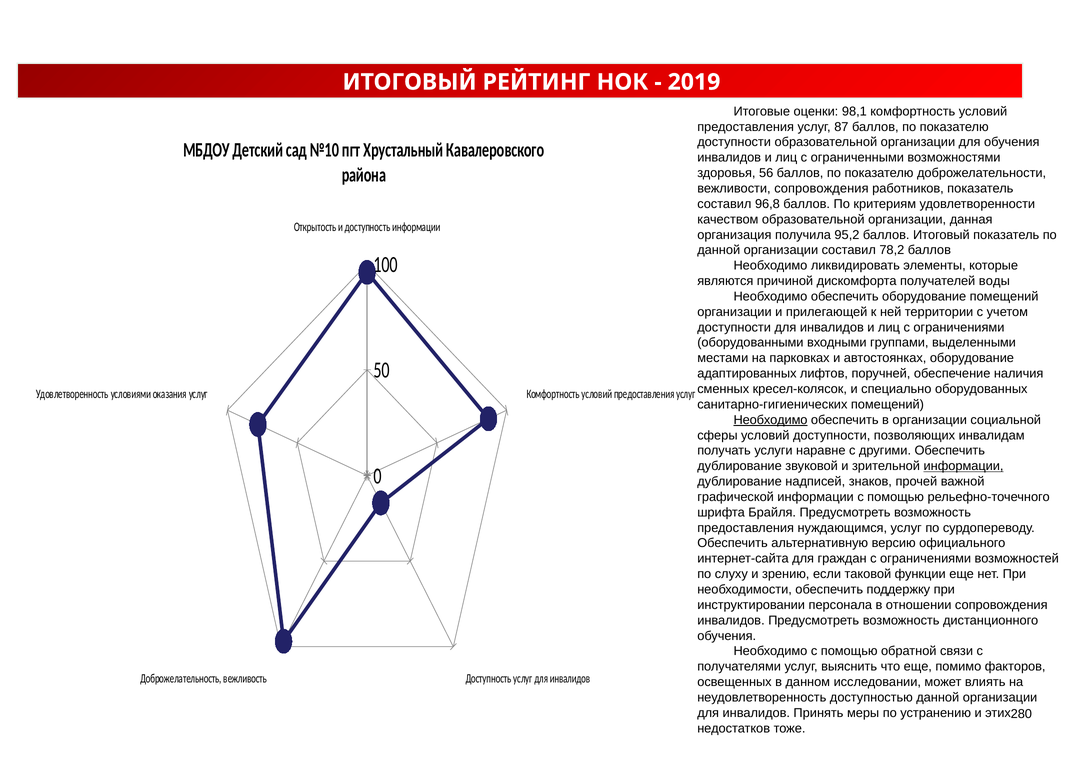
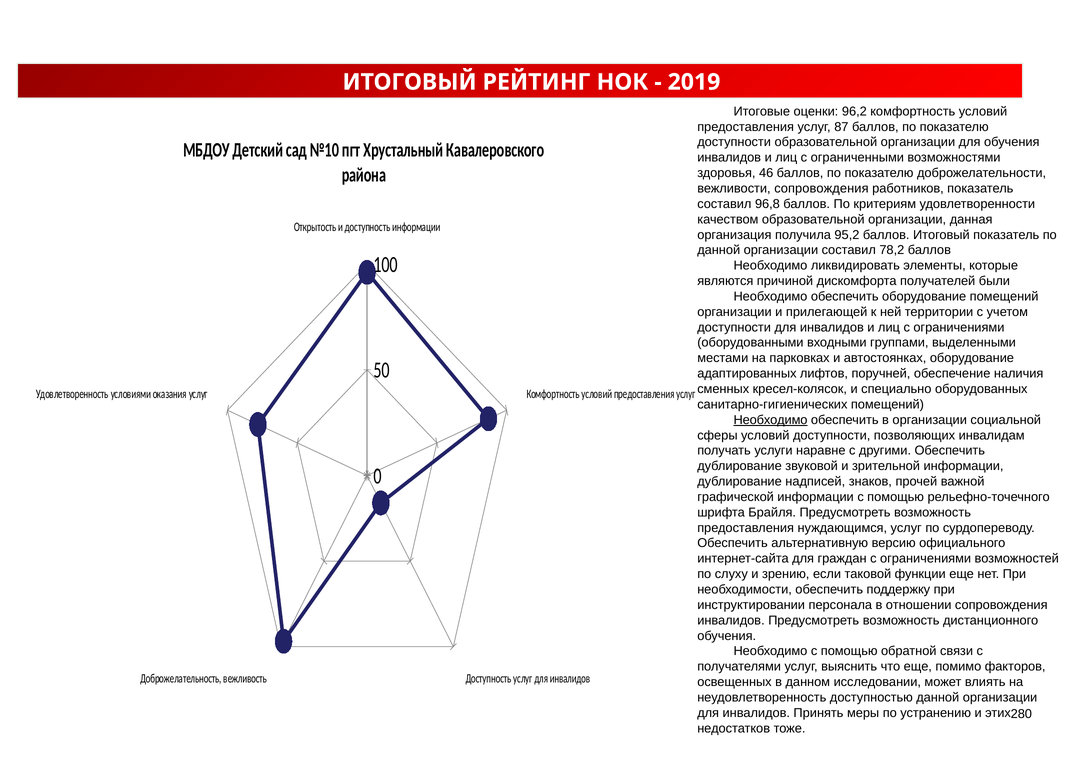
98,1: 98,1 -> 96,2 (854, 111)
56: 56 -> 46 (766, 173)
воды: воды -> были (994, 281)
информации underline: present -> none (964, 466)
